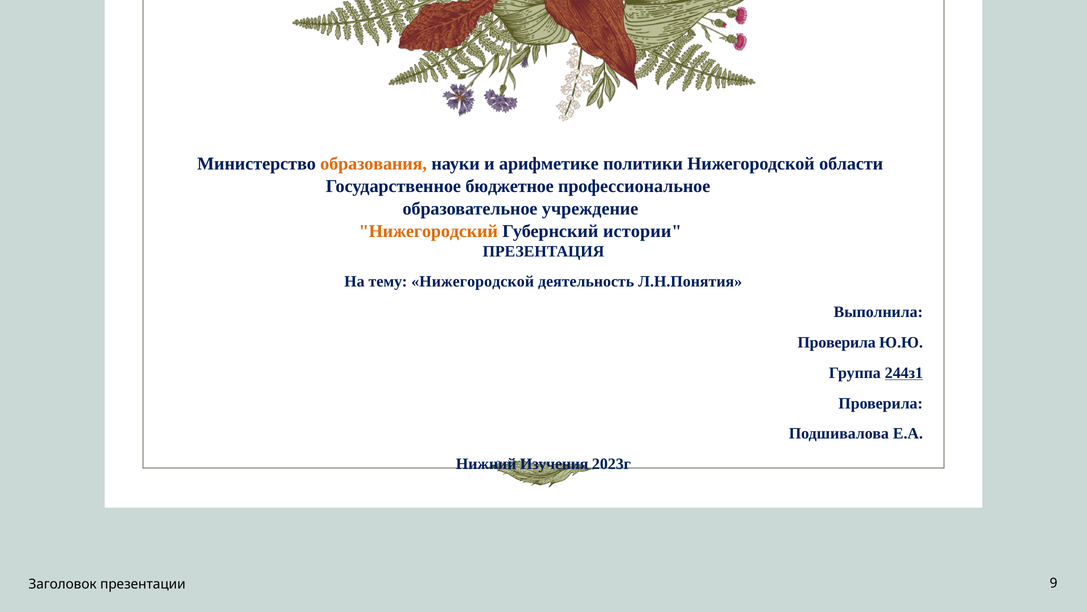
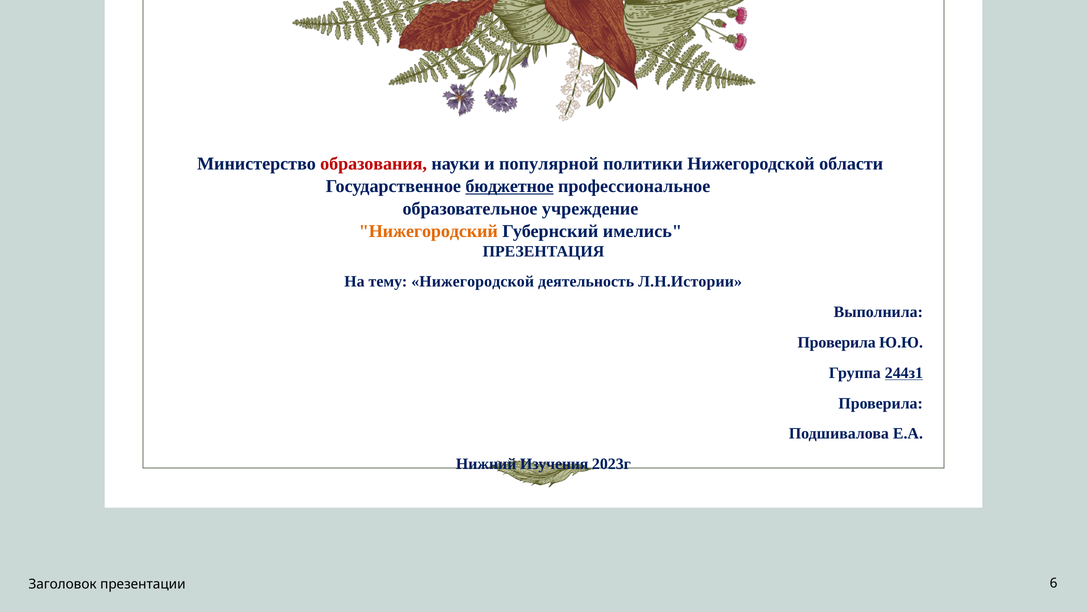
образования colour: orange -> red (374, 164)
арифметике: арифметике -> популярной (549, 164)
бюджетное underline: none -> present (510, 186)
истории: истории -> имелись (642, 231)
Л.Н.Понятия: Л.Н.Понятия -> Л.Н.Истории (690, 281)
9: 9 -> 6 (1054, 583)
